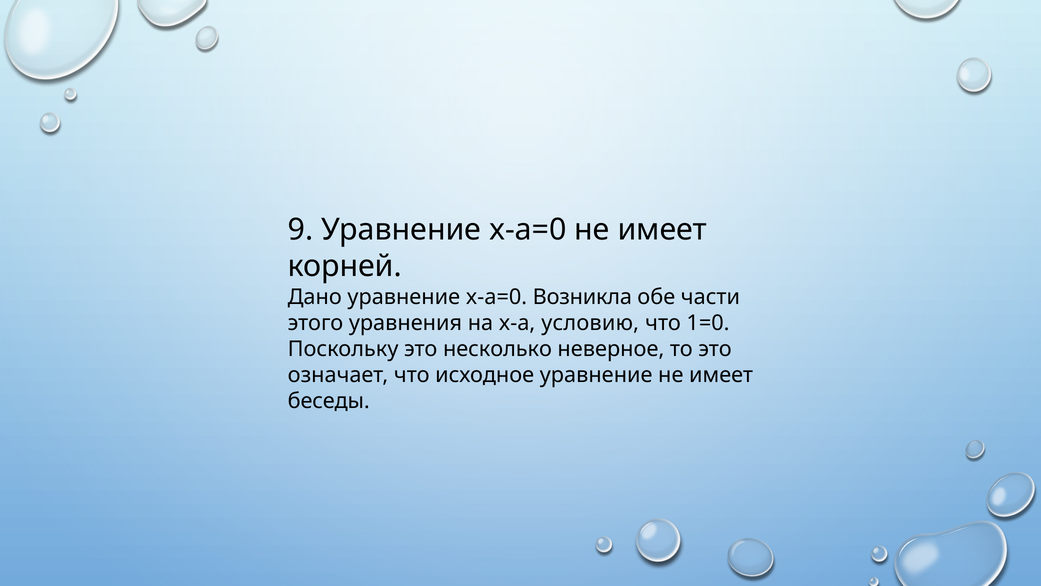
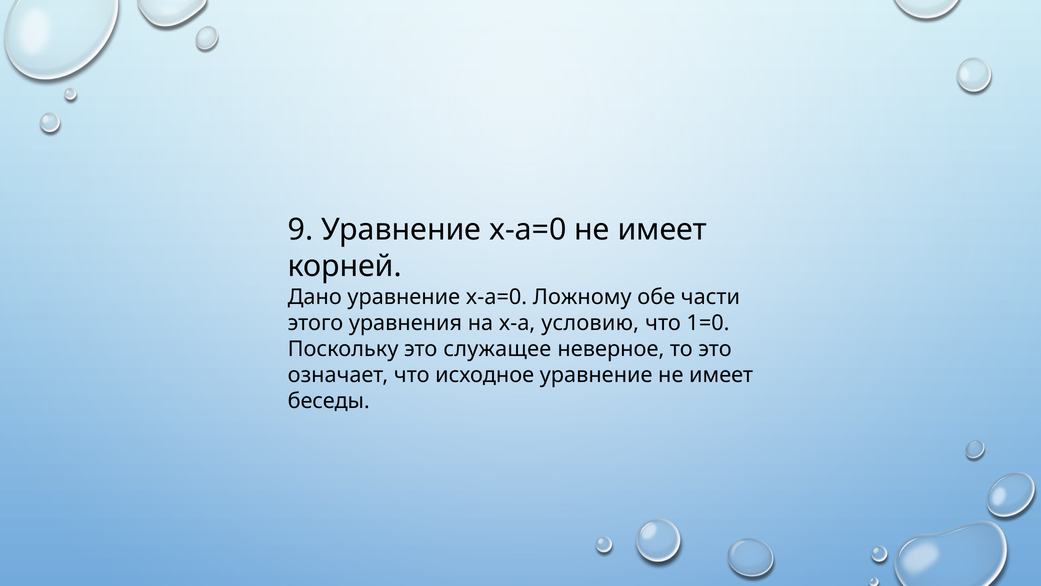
Возникла: Возникла -> Ложному (582, 297)
несколько: несколько -> служащее (497, 349)
